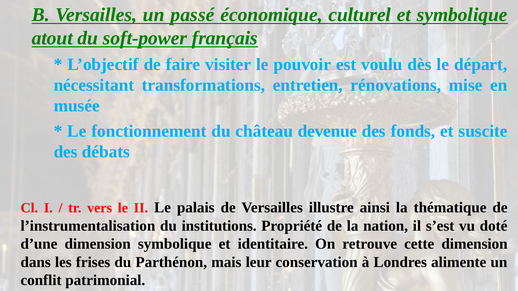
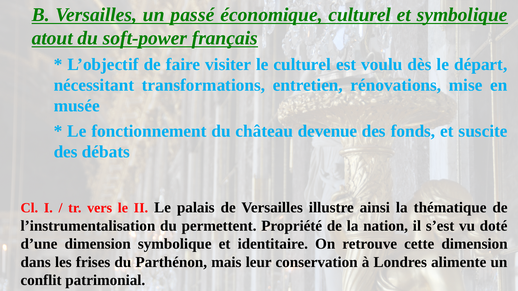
le pouvoir: pouvoir -> culturel (302, 64)
institutions: institutions -> permettent (219, 226)
